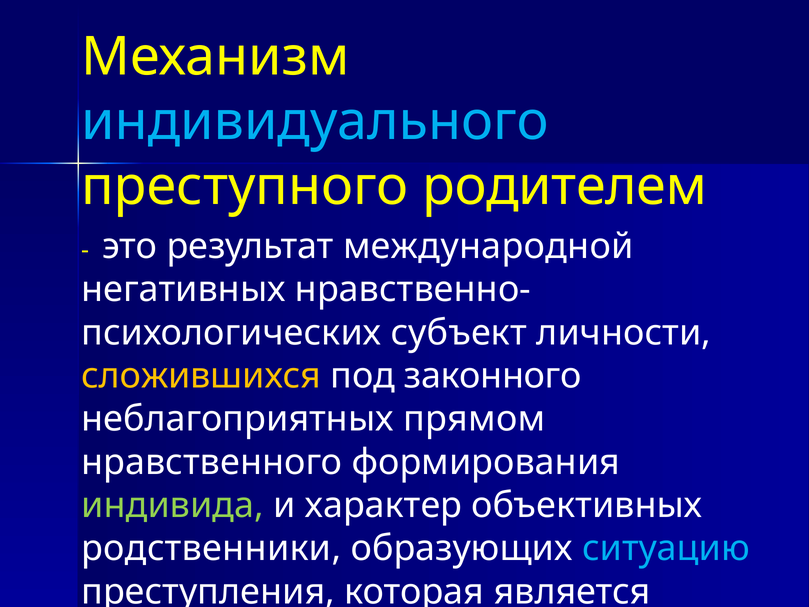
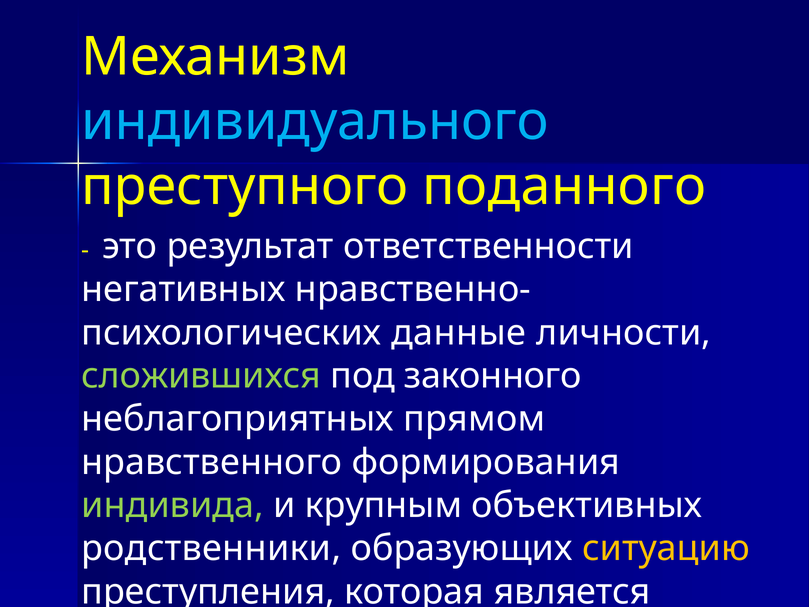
родителем: родителем -> поданного (564, 186)
международной: международной -> ответственности (488, 246)
субъект: субъект -> данные (459, 333)
сложившихся colour: yellow -> light green (201, 376)
характер: характер -> крупным (384, 505)
ситуацию colour: light blue -> yellow (666, 548)
